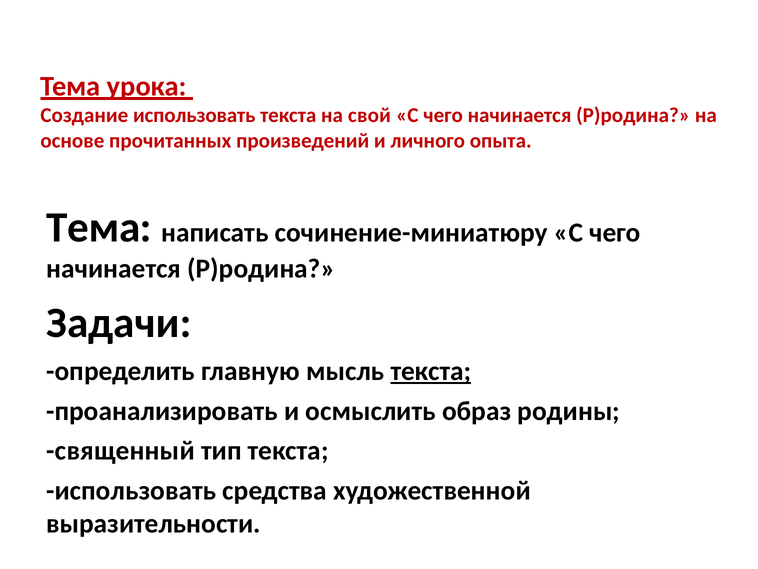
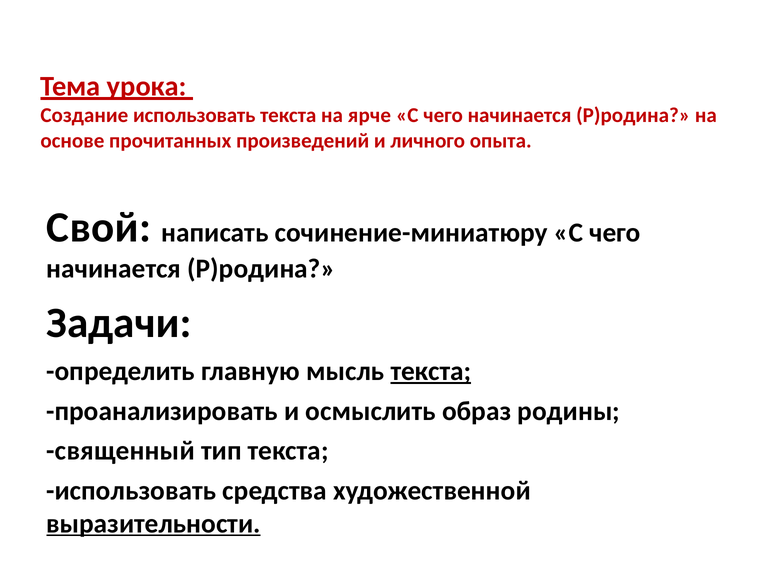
свой: свой -> ярче (369, 115)
Тема: Тема -> Свой (99, 227)
выразительности underline: none -> present (153, 523)
